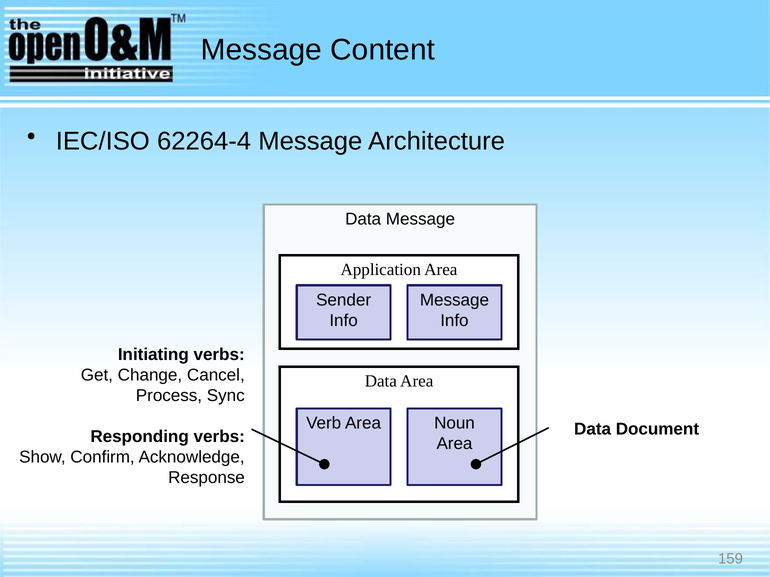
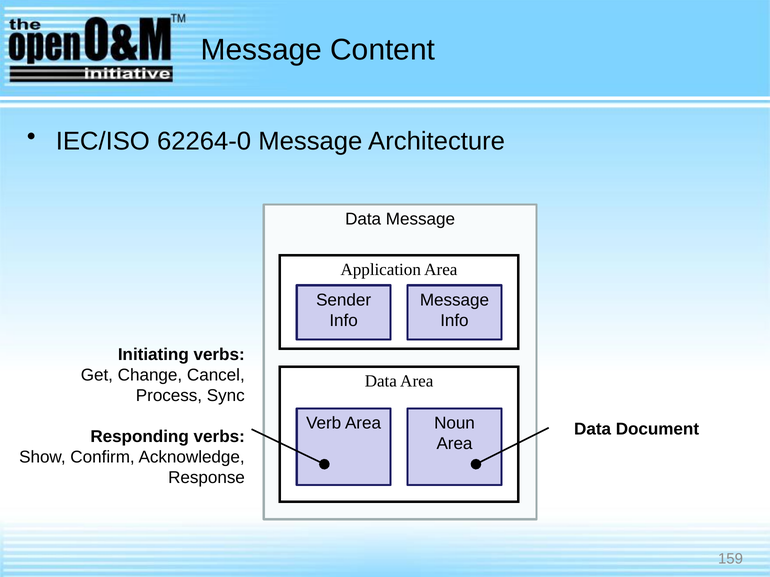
62264-4: 62264-4 -> 62264-0 (204, 141)
